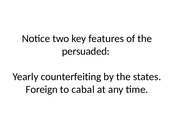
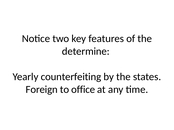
persuaded: persuaded -> determine (86, 52)
cabal: cabal -> office (83, 90)
